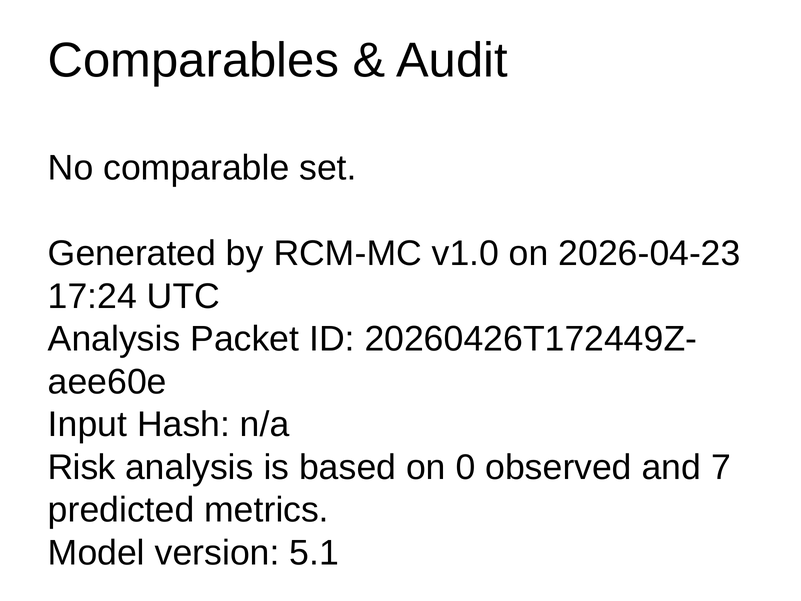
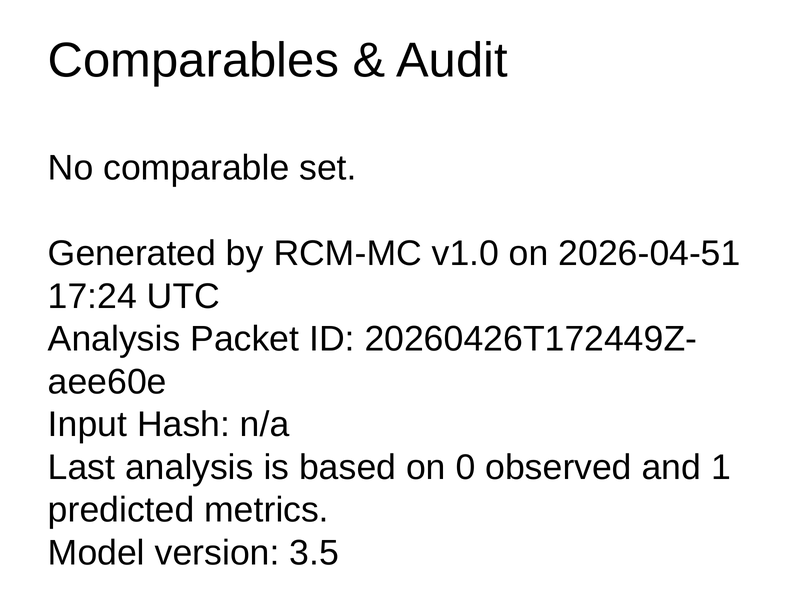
2026-04-23: 2026-04-23 -> 2026-04-51 (650, 253)
Risk: Risk -> Last (82, 467)
7: 7 -> 1 (721, 467)
5.1: 5.1 -> 3.5 (314, 553)
